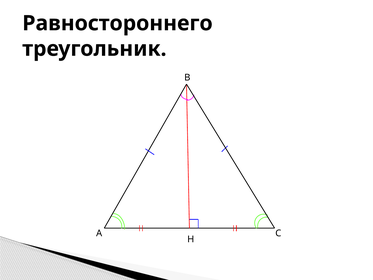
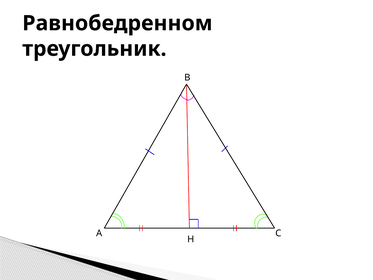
Равностороннего: Равностороннего -> Равнобедренном (117, 23)
